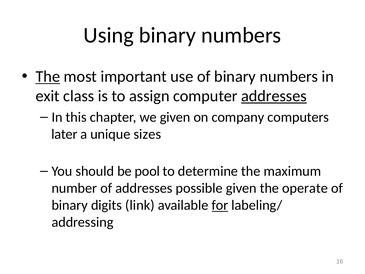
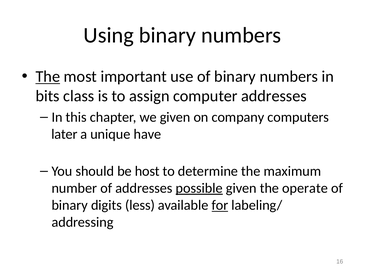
exit: exit -> bits (48, 96)
addresses underline: present -> none (274, 96)
sizes: sizes -> have (147, 134)
pool: pool -> host (147, 171)
possible underline: none -> present (199, 188)
link: link -> less (140, 205)
